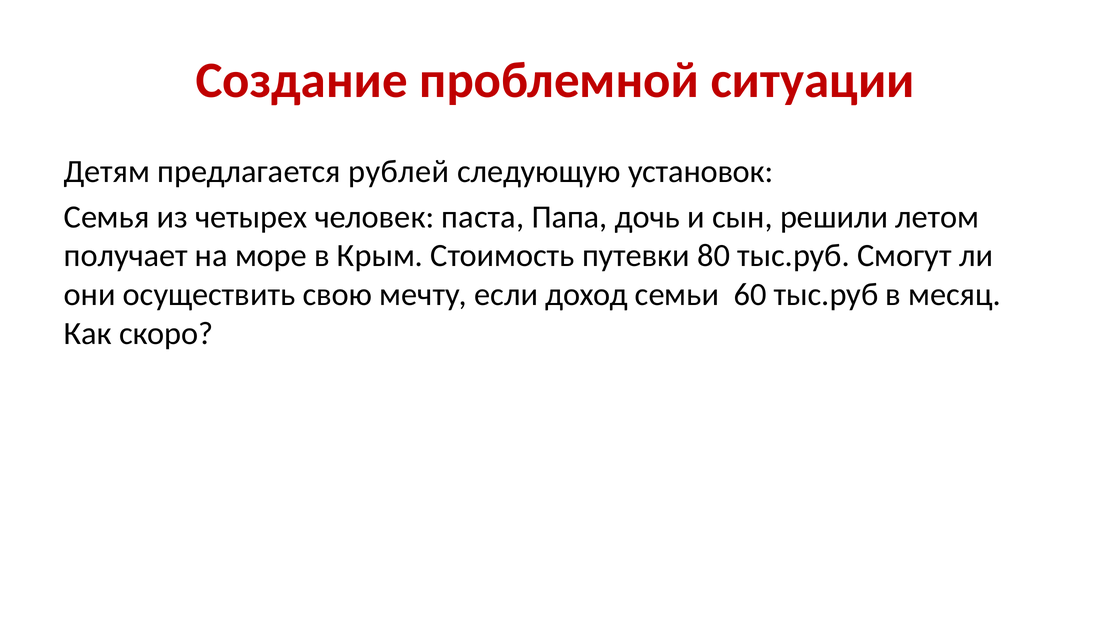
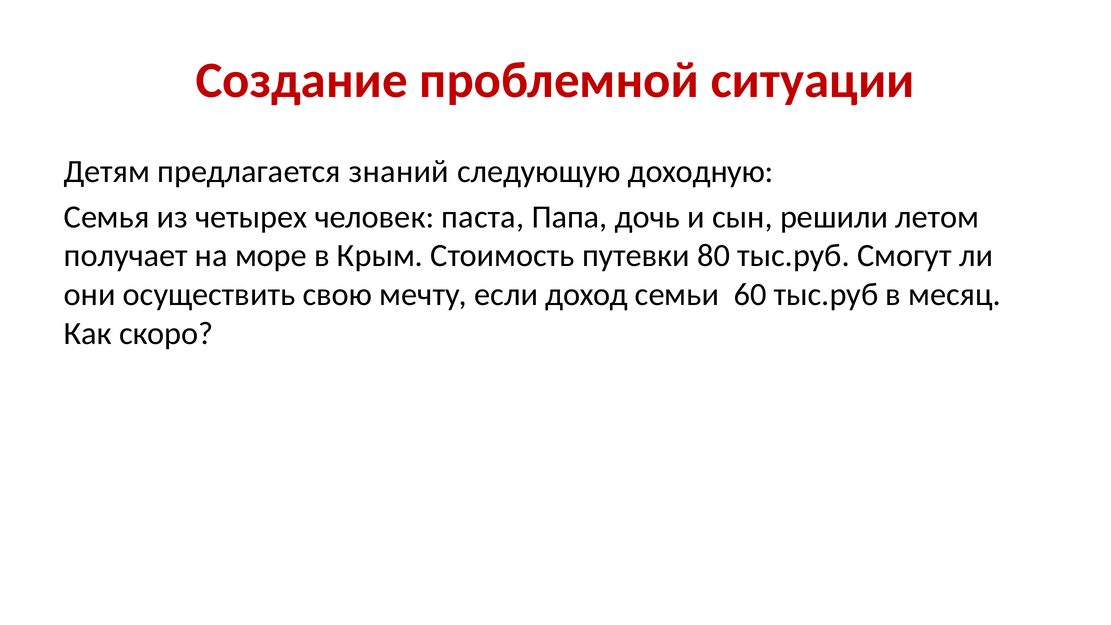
рублей: рублей -> знаний (399, 172)
установок: установок -> доходную (701, 172)
